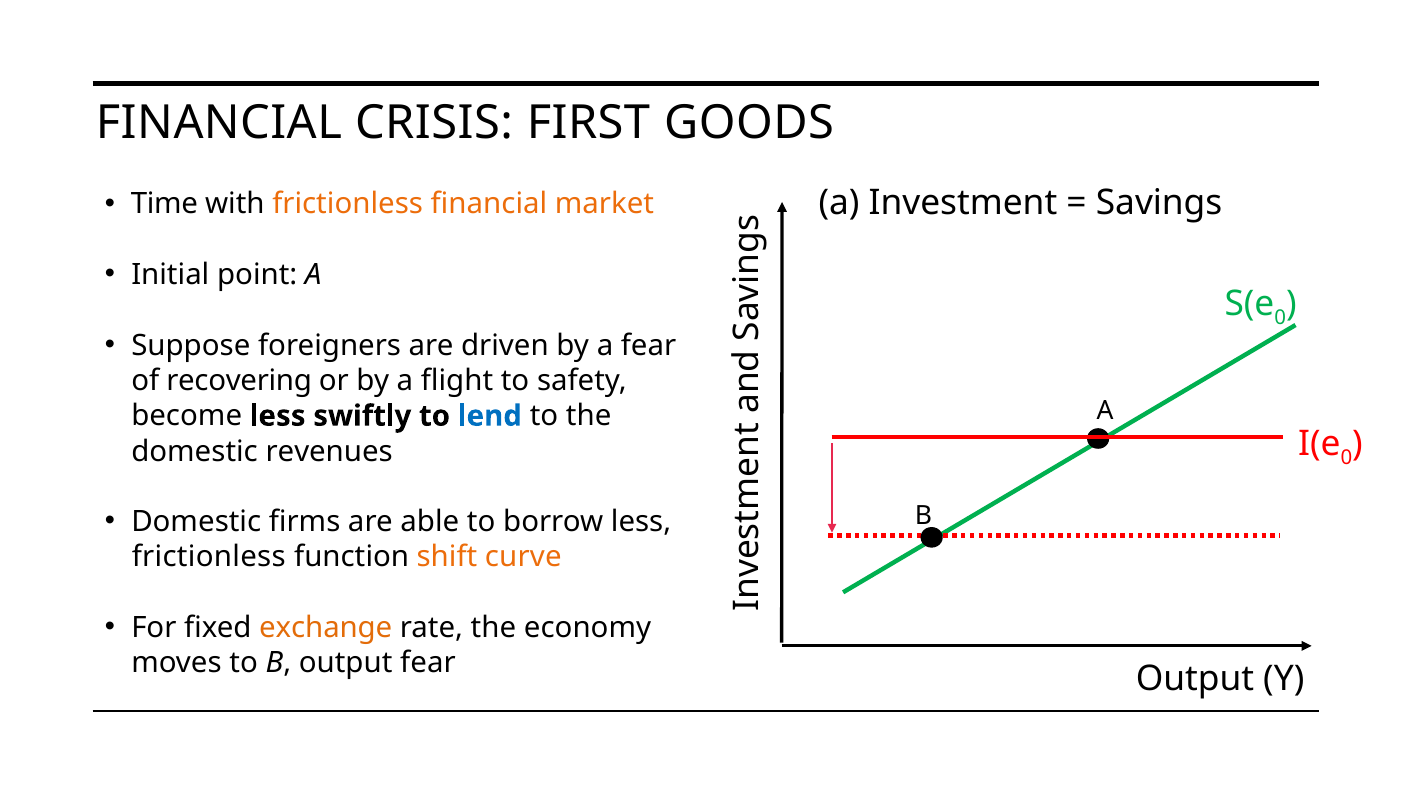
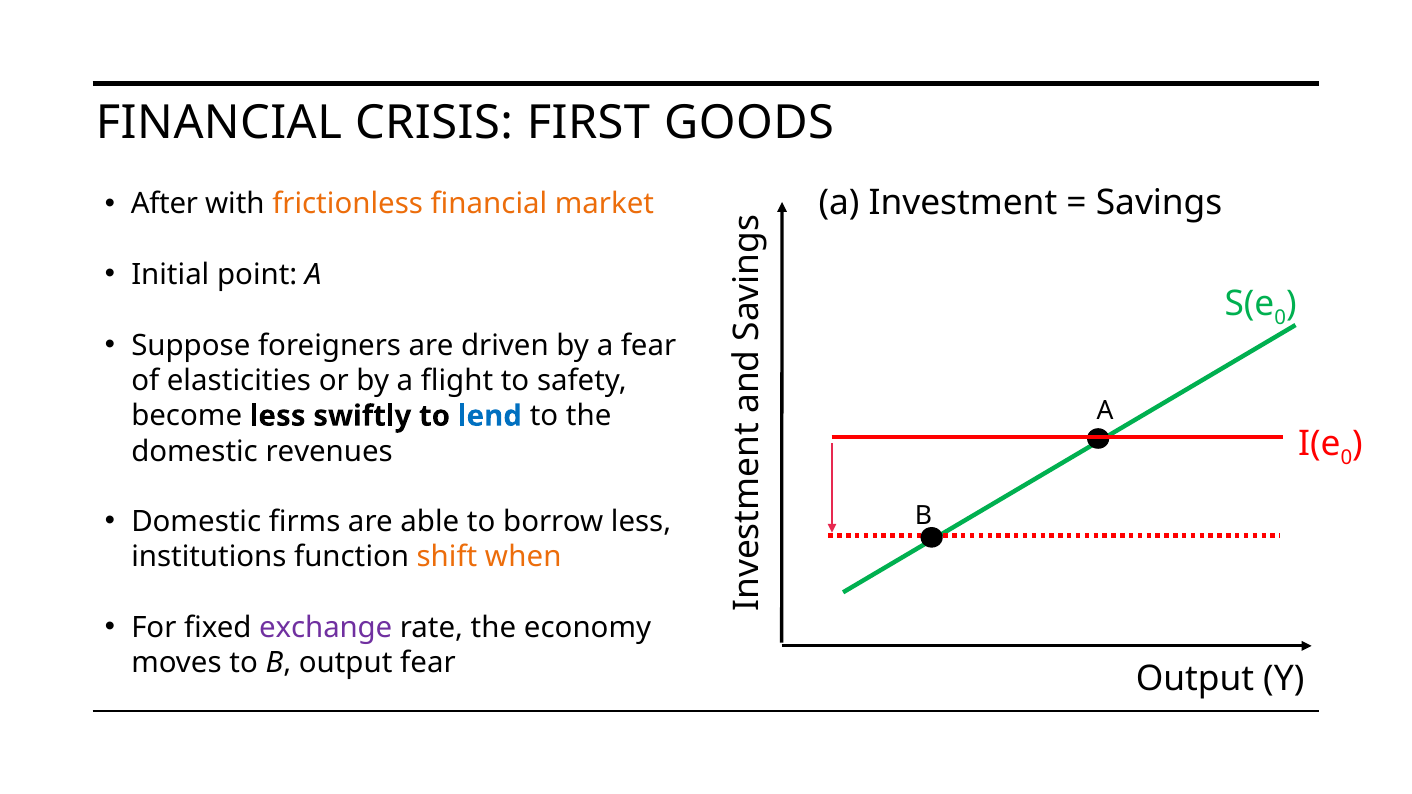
Time: Time -> After (164, 204)
recovering: recovering -> elasticities (239, 381)
frictionless: frictionless -> institutions (209, 557)
curve: curve -> when (523, 557)
exchange colour: orange -> purple (326, 628)
